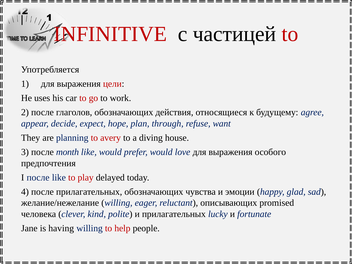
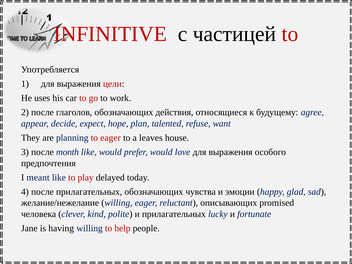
through: through -> talented (168, 124)
to avery: avery -> eager (110, 138)
diving: diving -> leaves (151, 138)
I после: после -> meant (38, 178)
